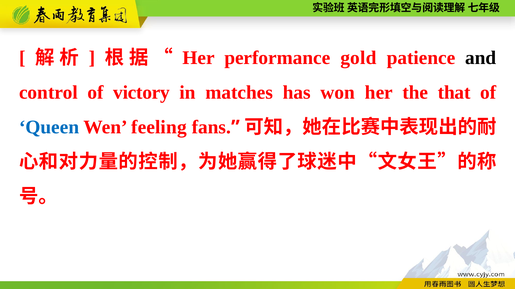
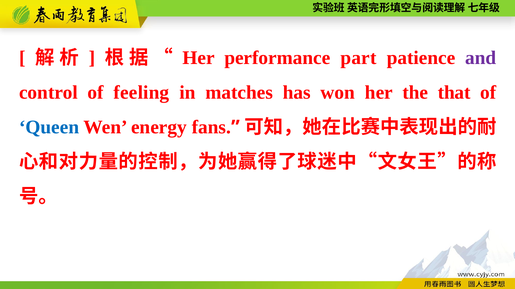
gold: gold -> part (358, 58)
and colour: black -> purple (481, 58)
victory: victory -> feeling (141, 93)
feeling: feeling -> energy (159, 128)
